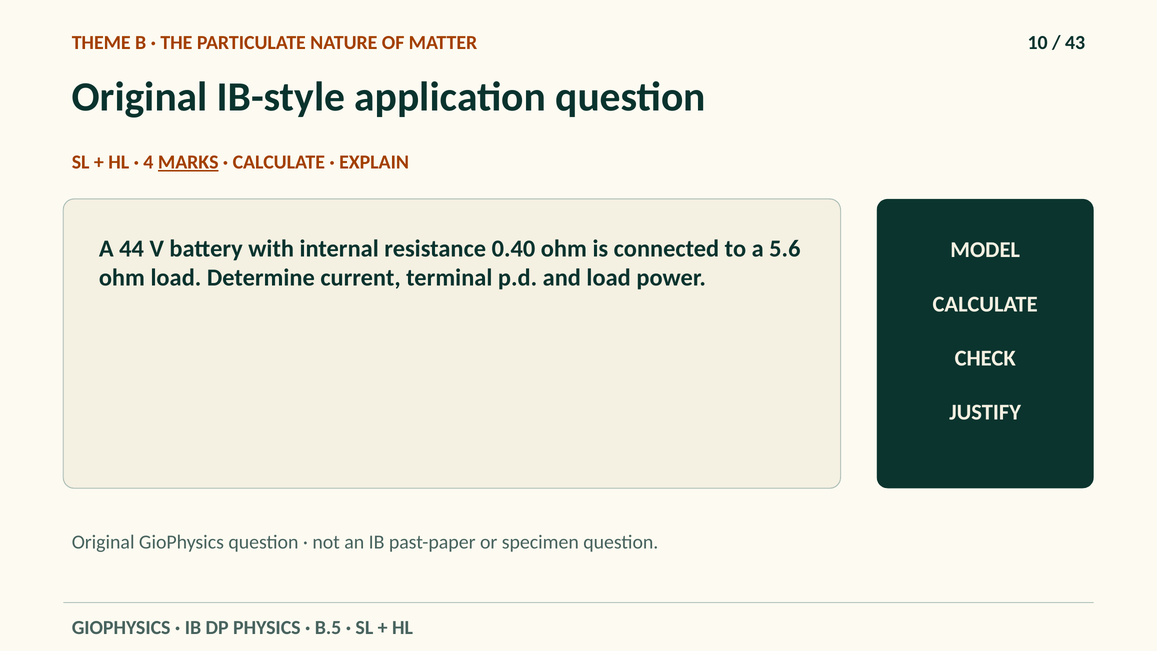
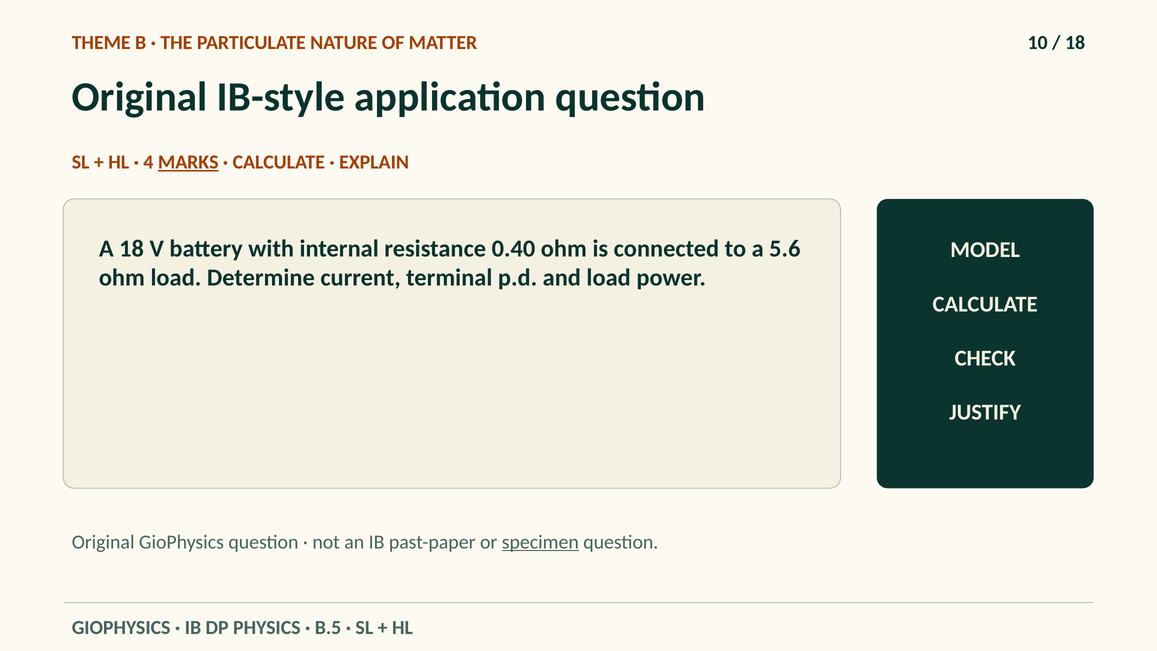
43: 43 -> 18 (1075, 43)
A 44: 44 -> 18 (132, 248)
specimen underline: none -> present (540, 542)
